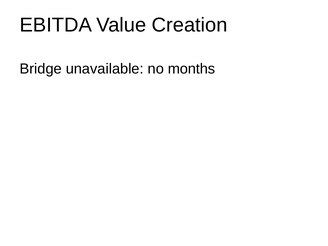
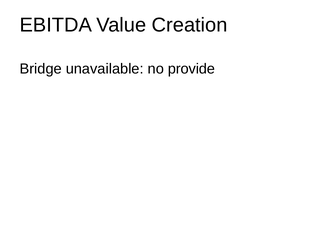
months: months -> provide (192, 69)
